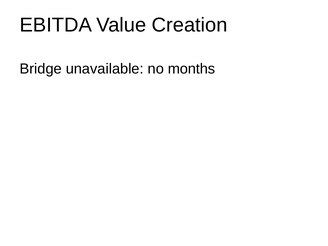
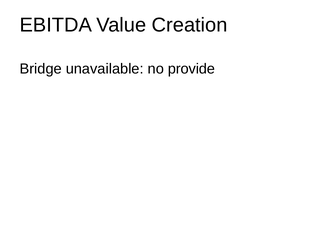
months: months -> provide (192, 69)
